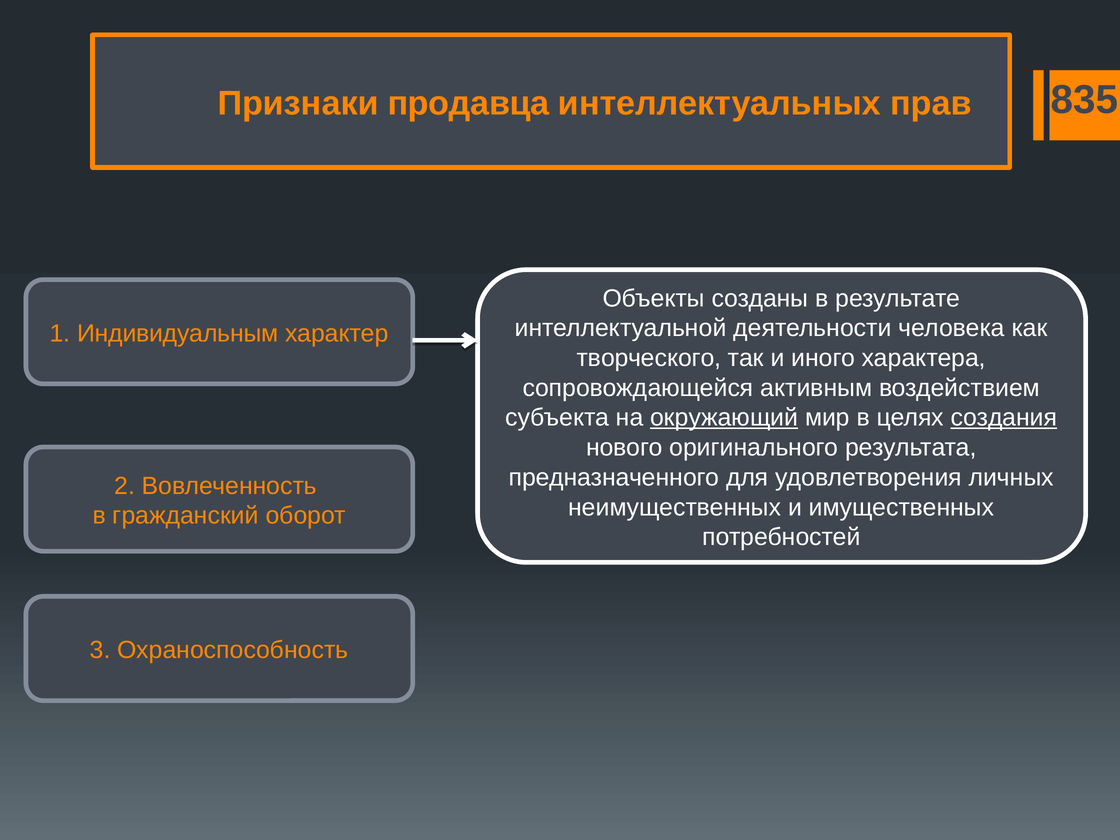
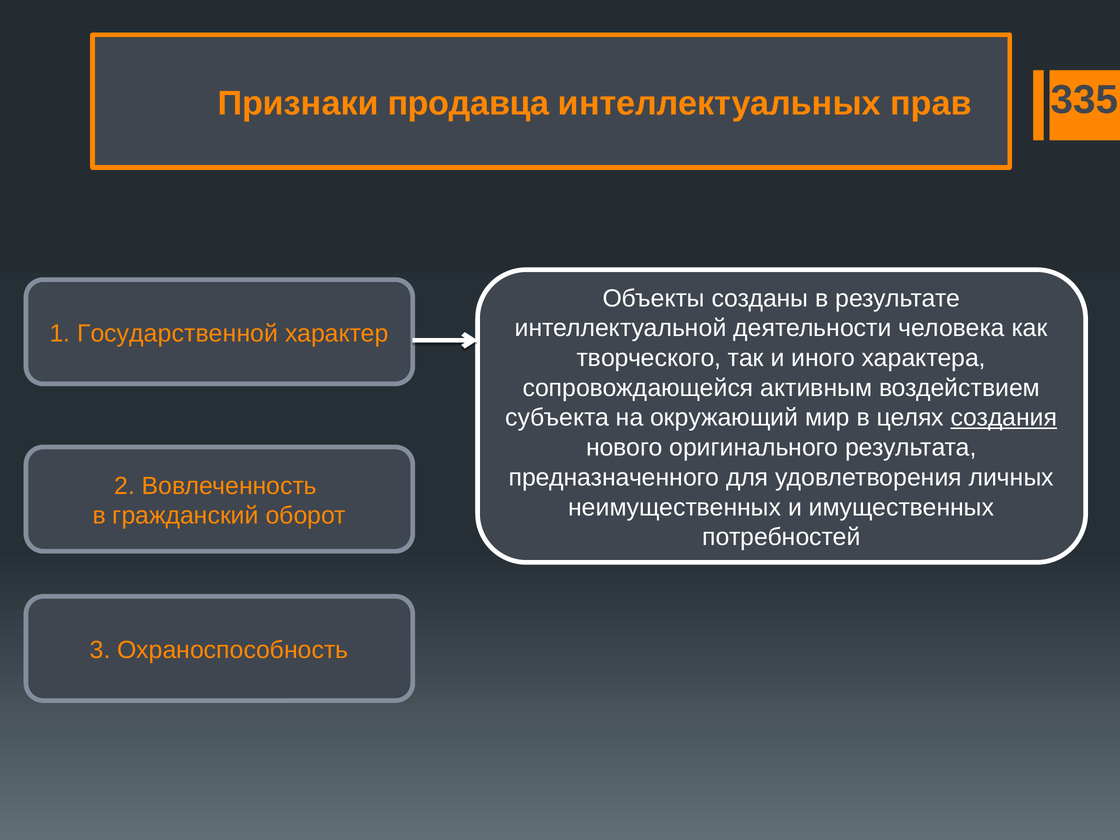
835: 835 -> 335 (1084, 100)
Индивидуальным: Индивидуальным -> Государственной (178, 333)
окружающий underline: present -> none (724, 418)
